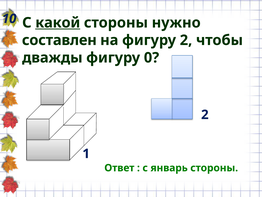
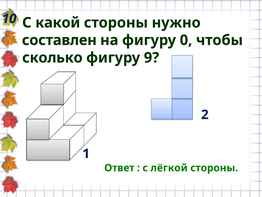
какой underline: present -> none (58, 23)
фигуру 2: 2 -> 0 (186, 40)
дважды: дважды -> сколько (52, 58)
0: 0 -> 9 (152, 58)
январь: январь -> лёгкой (169, 168)
